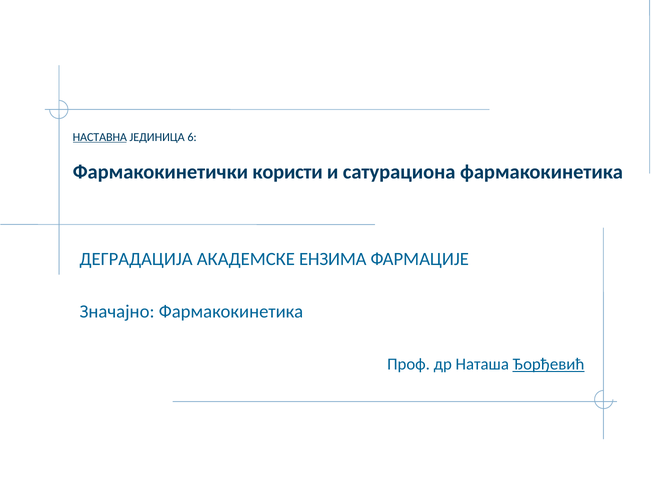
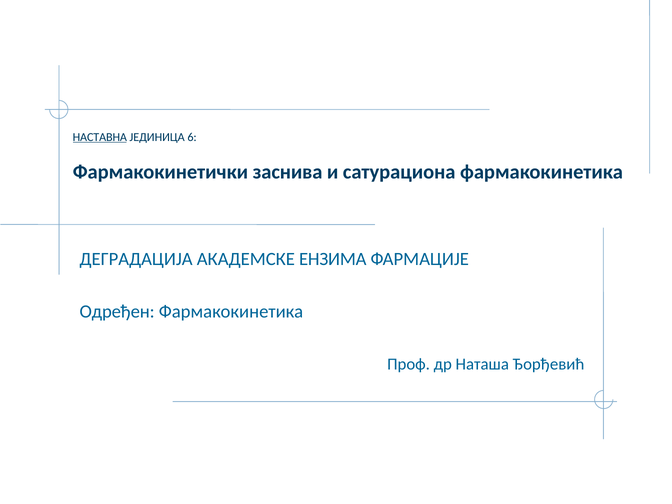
користи: користи -> заснива (288, 172)
Значајно: Значајно -> Одређен (117, 311)
Ђорђевић underline: present -> none (548, 364)
